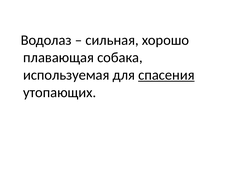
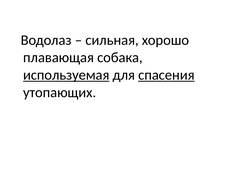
используемая underline: none -> present (66, 75)
